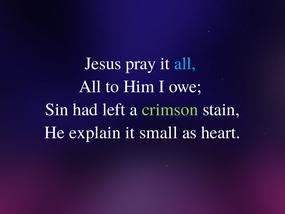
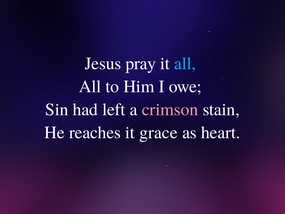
crimson colour: light green -> pink (170, 109)
explain: explain -> reaches (95, 132)
small: small -> grace (158, 132)
